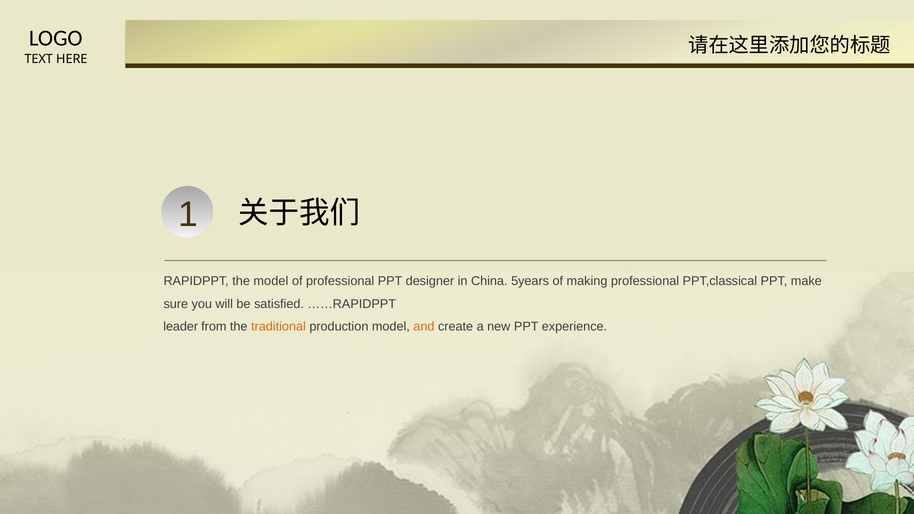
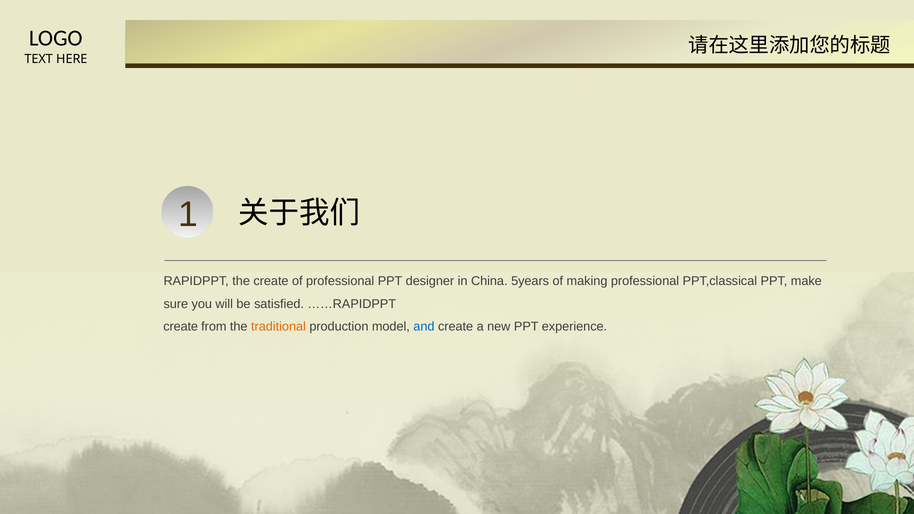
the model: model -> create (271, 281)
leader: leader -> create (181, 327)
and colour: orange -> blue (424, 327)
